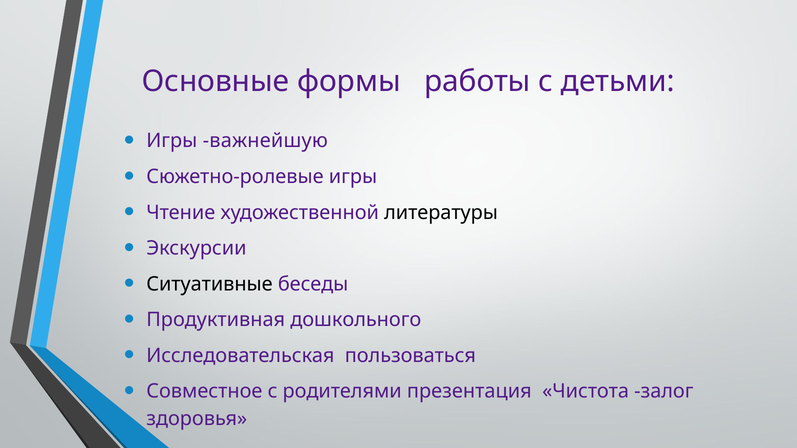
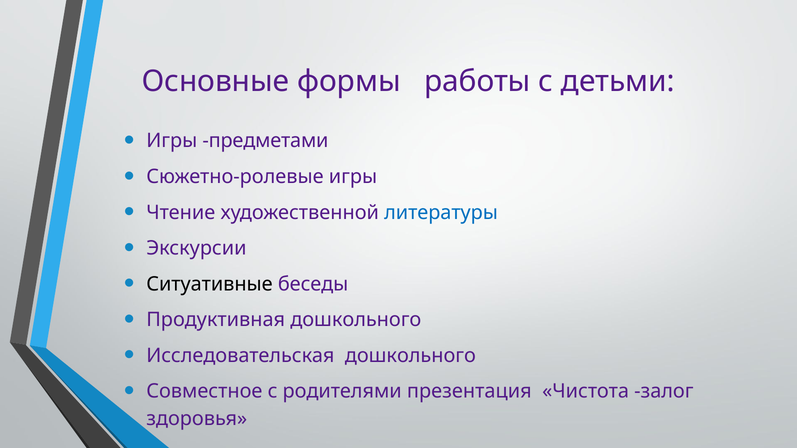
важнейшую: важнейшую -> предметами (265, 141)
литературы colour: black -> blue (441, 213)
Исследовательская пользоваться: пользоваться -> дошкольного (410, 356)
